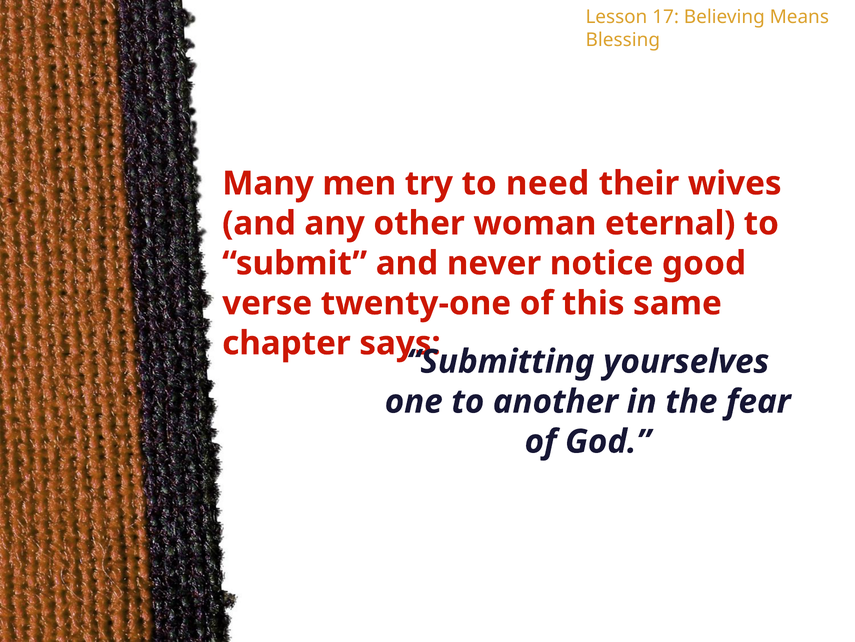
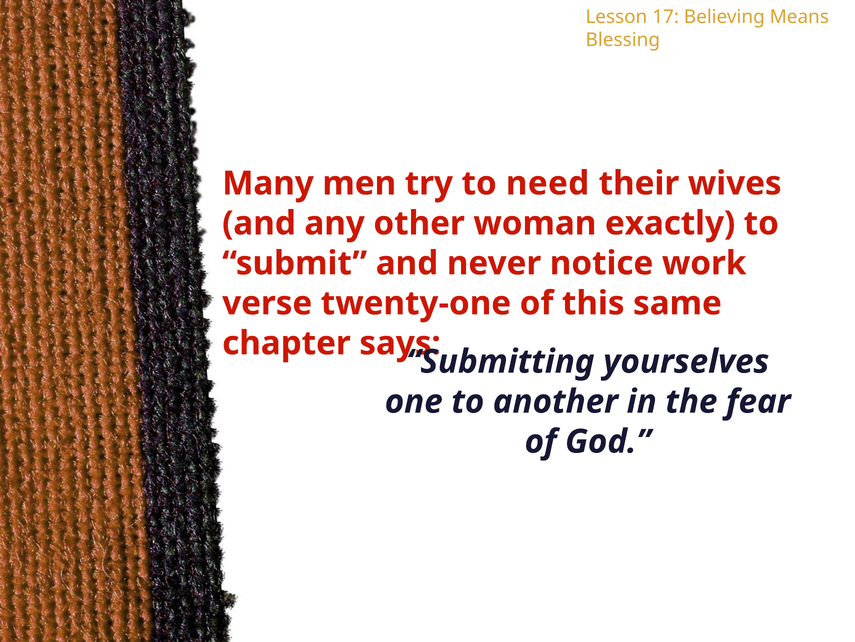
eternal: eternal -> exactly (670, 223)
good: good -> work (704, 263)
